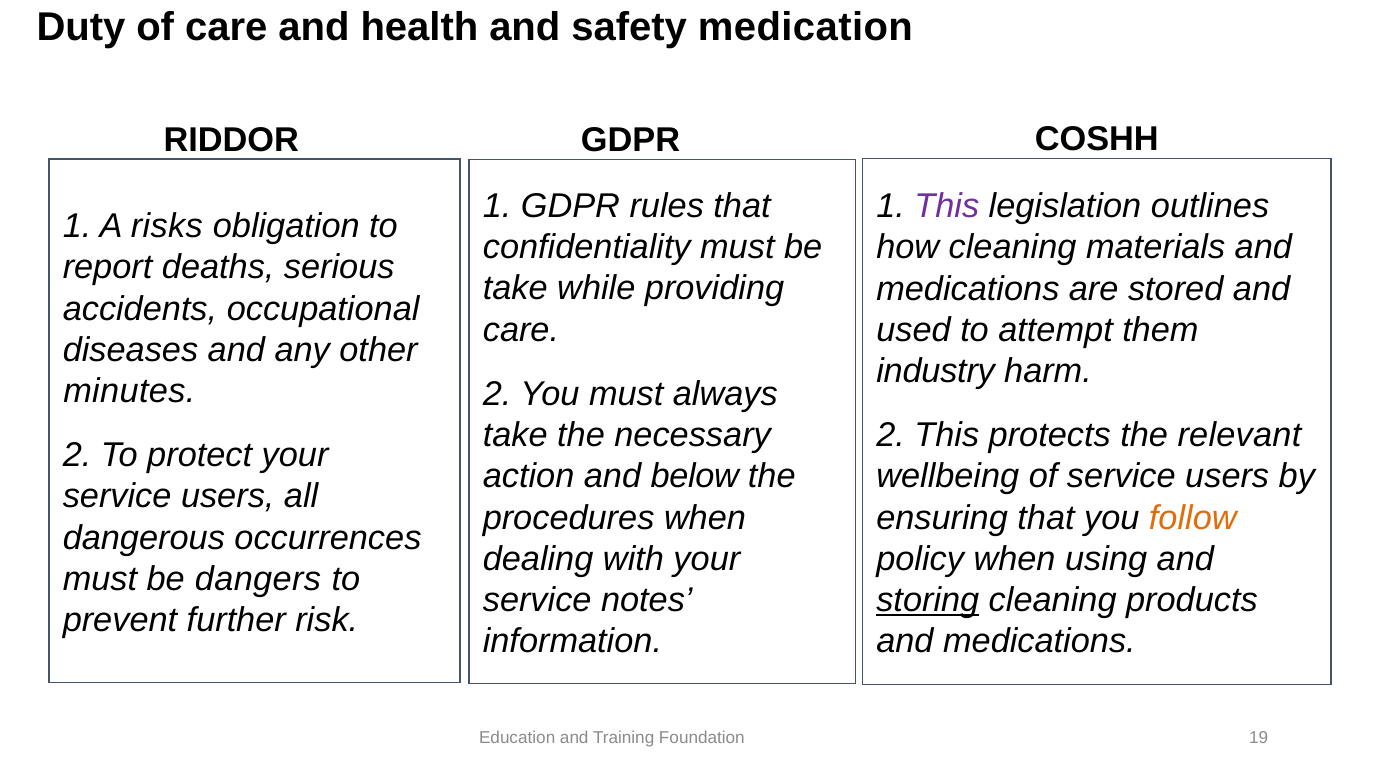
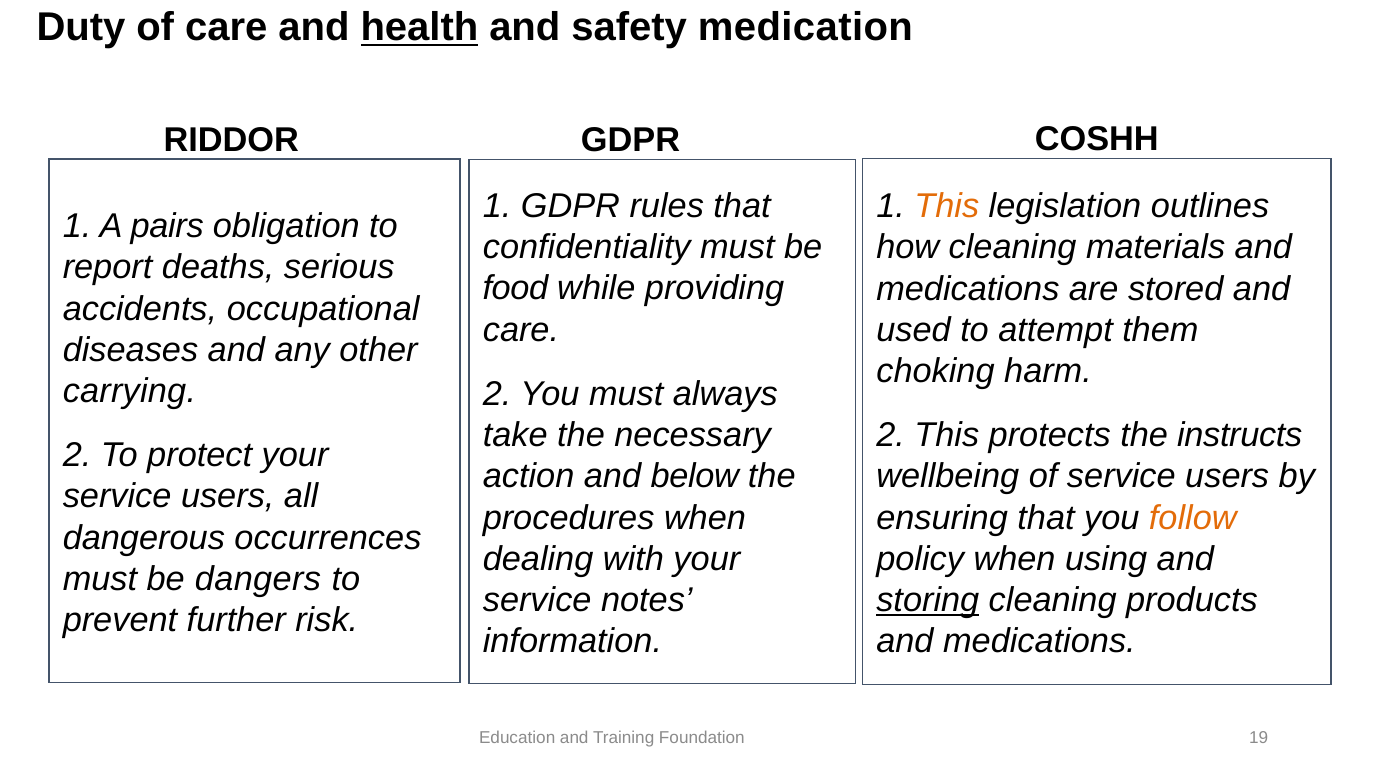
health underline: none -> present (419, 27)
This colour: purple -> orange (947, 206)
risks: risks -> pairs (167, 226)
take: take -> food (515, 288)
industry: industry -> choking (935, 371)
minutes: minutes -> carrying (129, 391)
relevant: relevant -> instructs (1240, 435)
